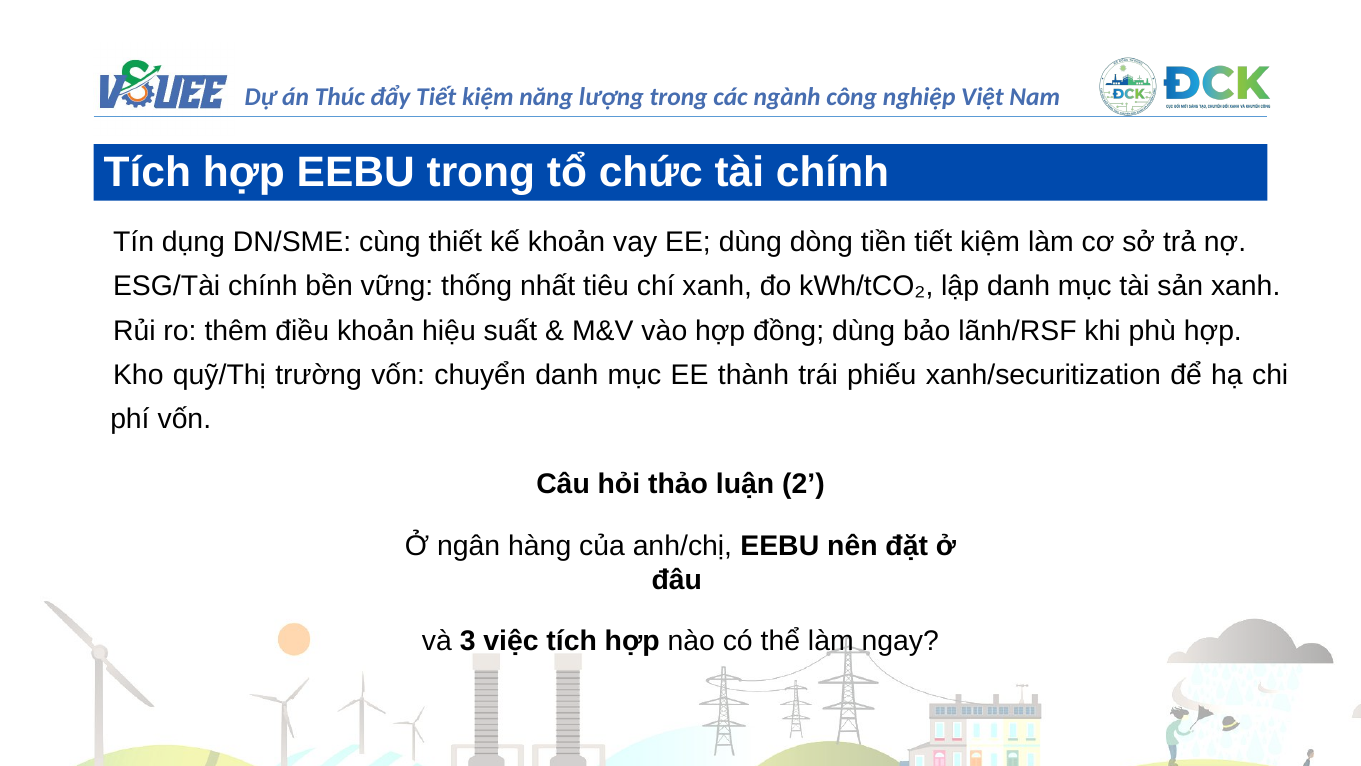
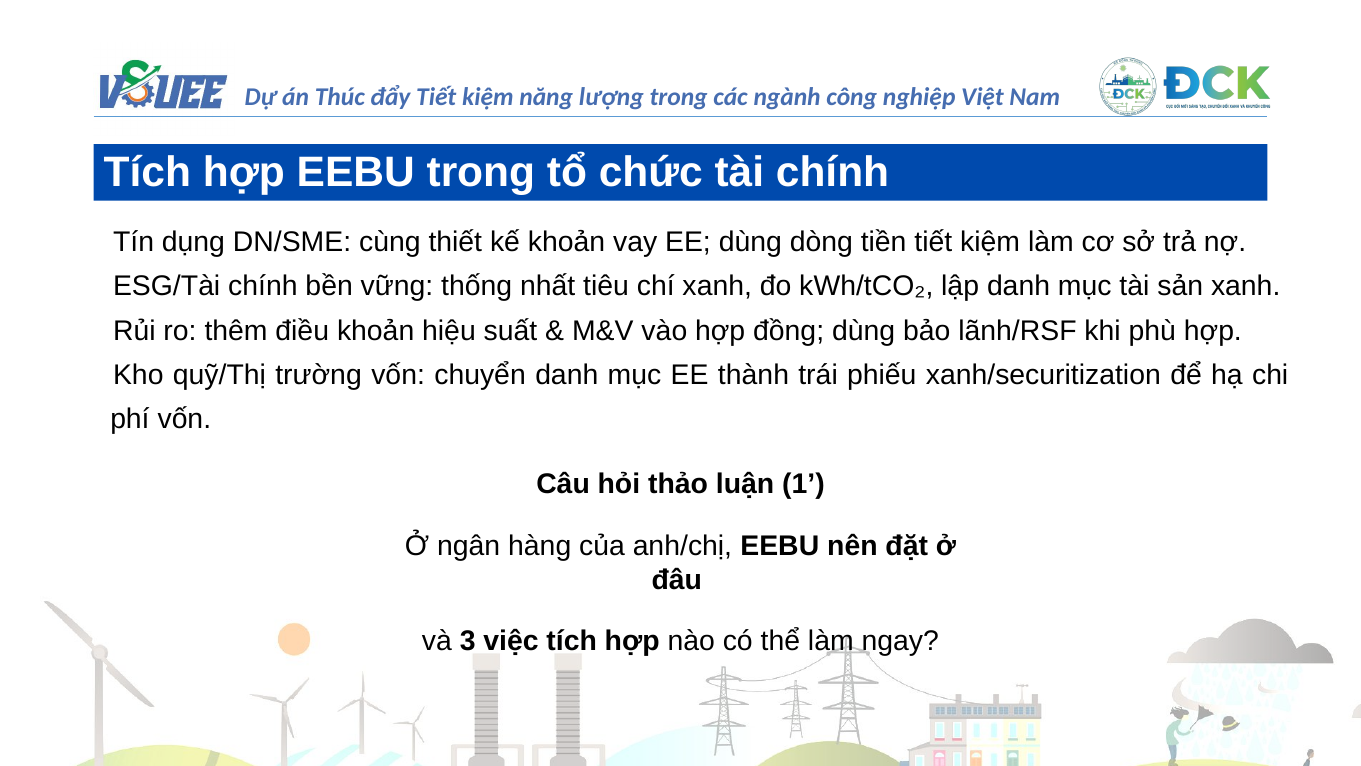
2: 2 -> 1 (803, 484)
